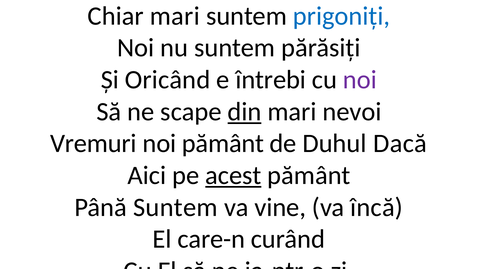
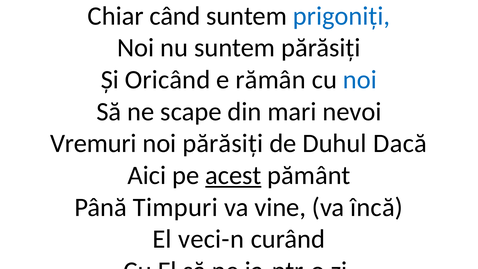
Chiar mari: mari -> când (175, 16)
întrebi: întrebi -> rămân (271, 80)
noi colour: purple -> blue (360, 80)
din underline: present -> none (245, 112)
noi pământ: pământ -> părăsiți (223, 143)
Până Suntem: Suntem -> Timpuri (175, 207)
care-n: care-n -> veci-n (211, 239)
